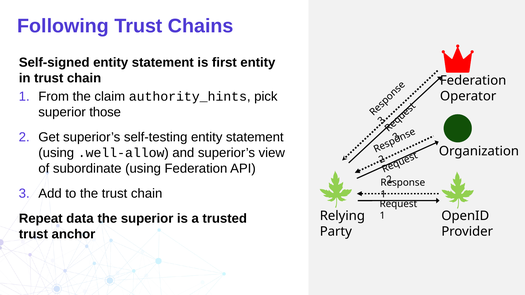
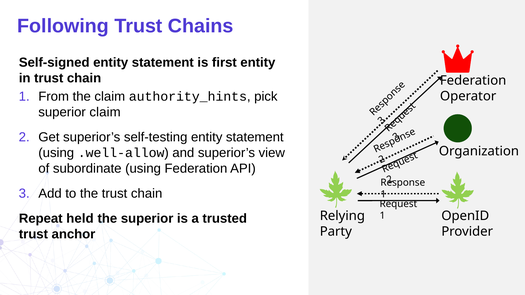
superior those: those -> claim (105, 112)
data: data -> held (80, 219)
